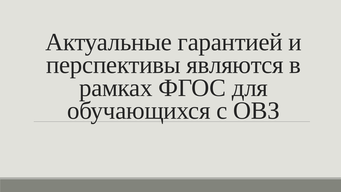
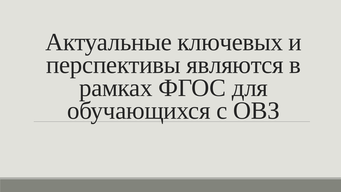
гарантией: гарантией -> ключевых (230, 42)
